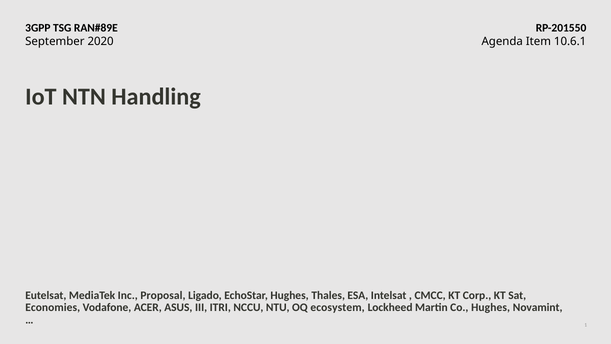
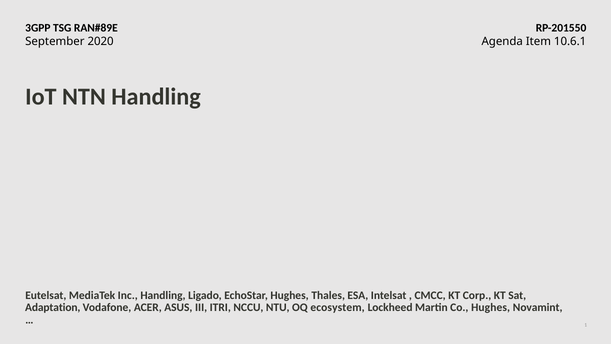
Inc Proposal: Proposal -> Handling (163, 295)
Economies: Economies -> Adaptation (53, 307)
